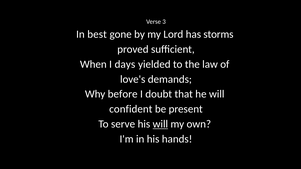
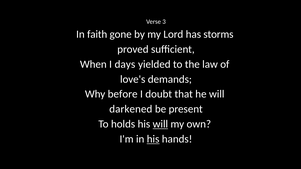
best: best -> faith (97, 34)
confident: confident -> darkened (131, 109)
serve: serve -> holds (123, 124)
his underline: none -> present (153, 139)
